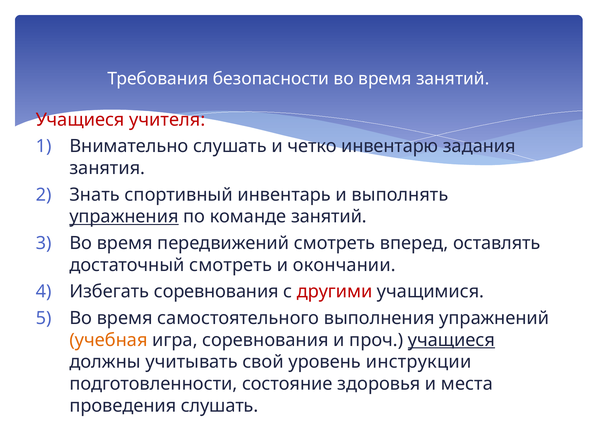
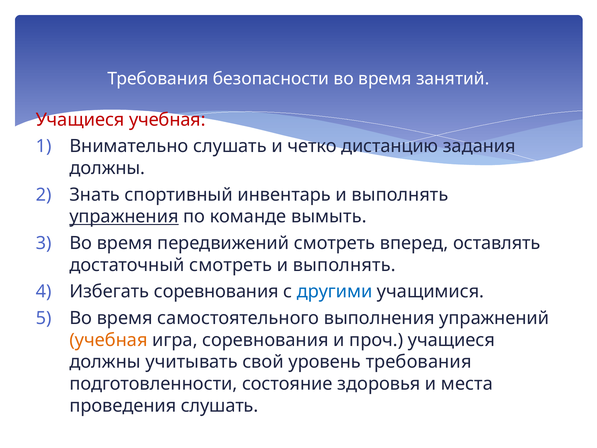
Учащиеся учителя: учителя -> учебная (167, 120)
инвентарю: инвентарю -> дистанцию (390, 146)
занятия: занятия -> должны (107, 168)
команде занятий: занятий -> вымыть (329, 217)
окончании: окончании -> выполнять (344, 265)
другими colour: red -> blue (335, 291)
учащиеся underline: present -> none (451, 340)
уровень инструкции: инструкции -> требования (419, 362)
